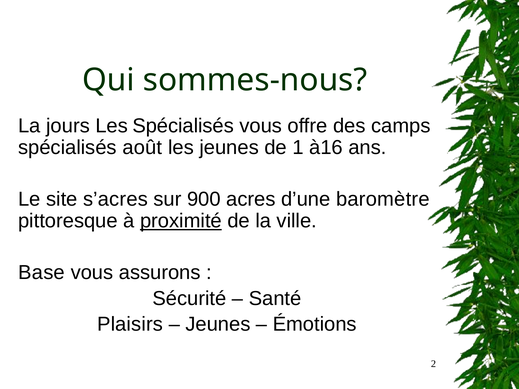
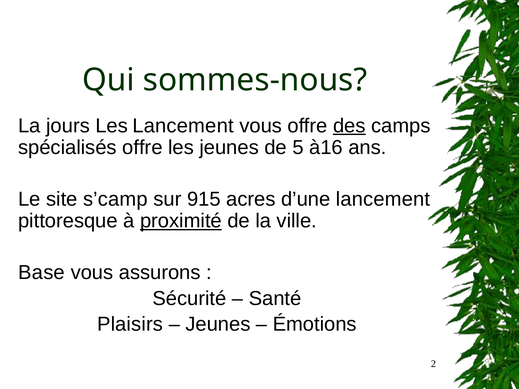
Les Spécialisés: Spécialisés -> Lancement (183, 126)
des underline: none -> present (349, 126)
spécialisés août: août -> offre (142, 148)
1: 1 -> 5 (298, 148)
s’acres: s’acres -> s’camp (115, 199)
900: 900 -> 915 (204, 199)
d’une baromètre: baromètre -> lancement (383, 199)
